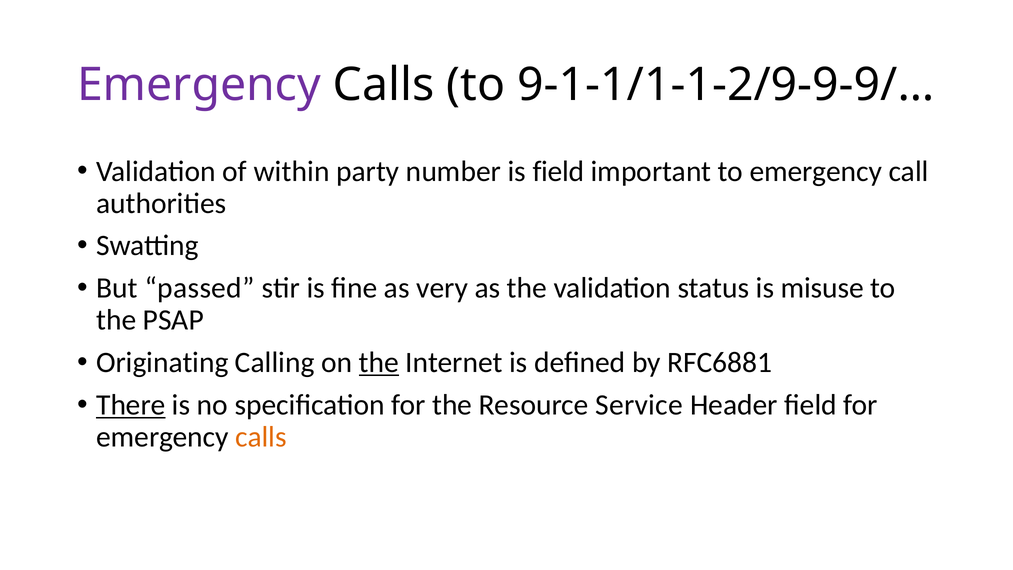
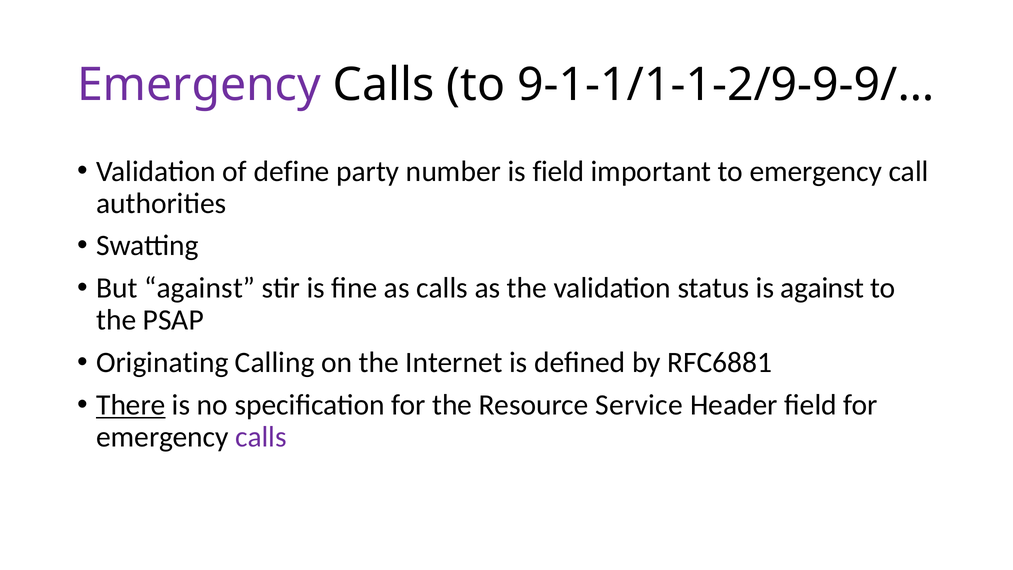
within: within -> define (292, 171)
But passed: passed -> against (200, 288)
as very: very -> calls (442, 288)
is misuse: misuse -> against (822, 288)
the underline: present -> none (379, 363)
calls colour: orange -> purple (261, 437)
